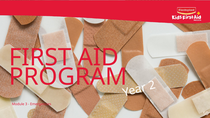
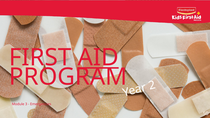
AID underline: none -> present (98, 58)
